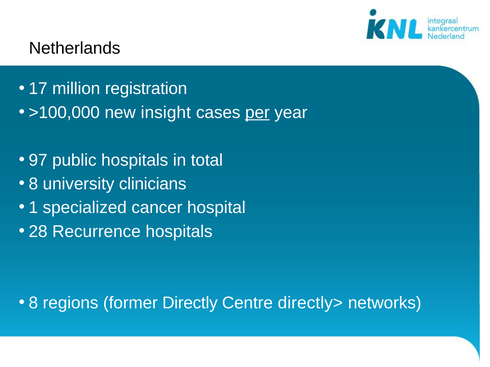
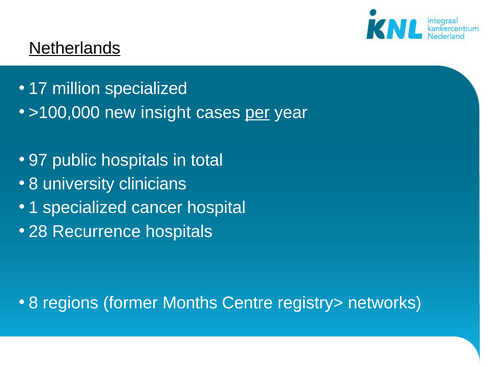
Netherlands underline: none -> present (75, 48)
million registration: registration -> specialized (146, 89)
Directly: Directly -> Months (190, 303)
directly>: directly> -> registry> (310, 303)
